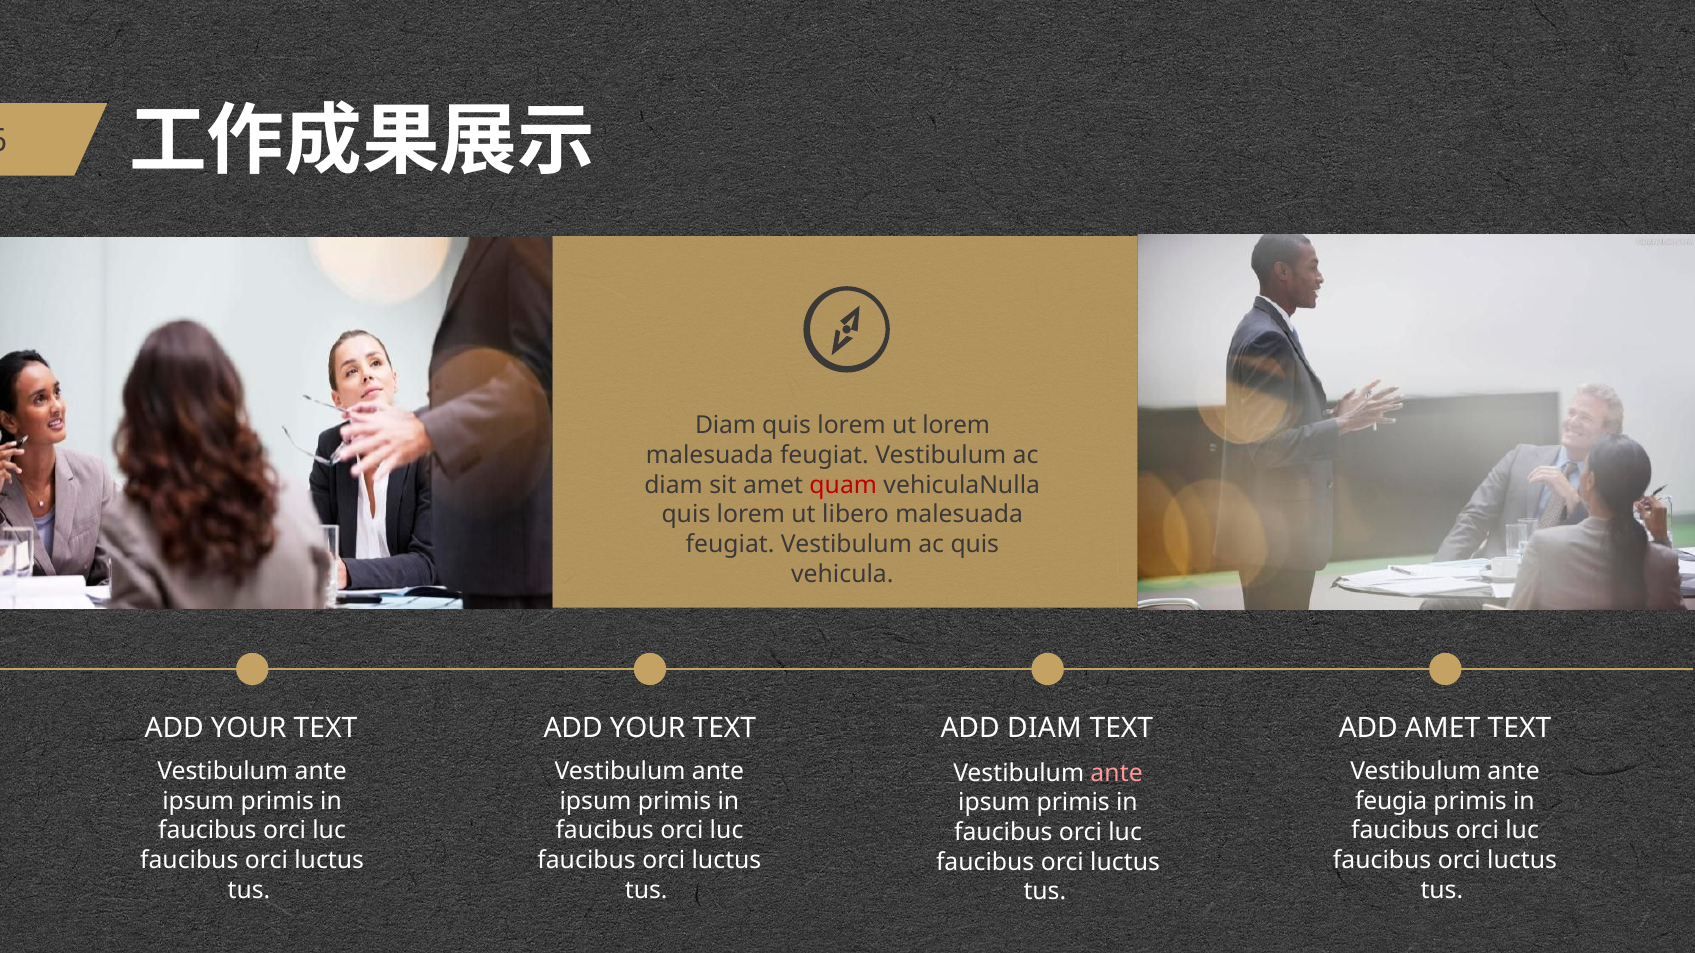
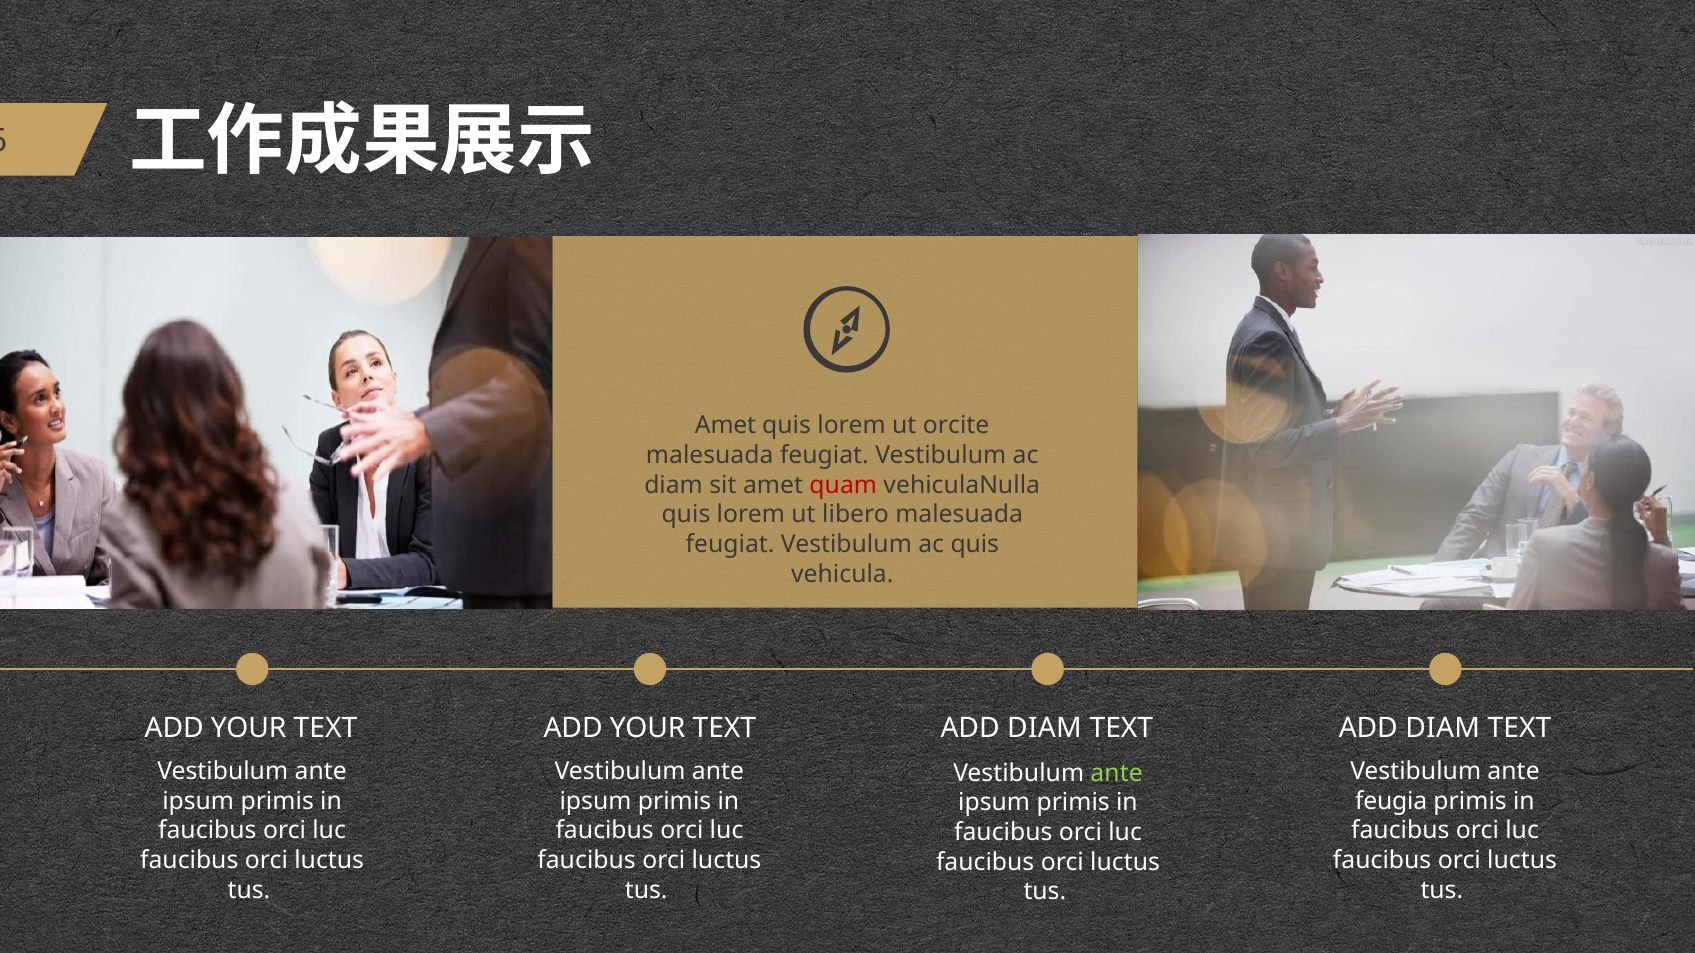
Diam: Diam -> Amet (725, 426)
ut lorem: lorem -> orcite (956, 426)
AMET: AMET -> DIAM (1443, 729)
ante colour: pink -> light green (1117, 774)
